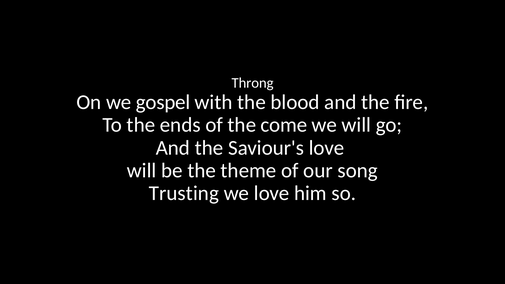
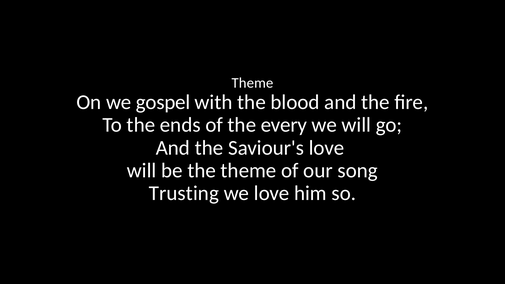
Throng: Throng -> Theme (252, 83)
come: come -> every (284, 125)
